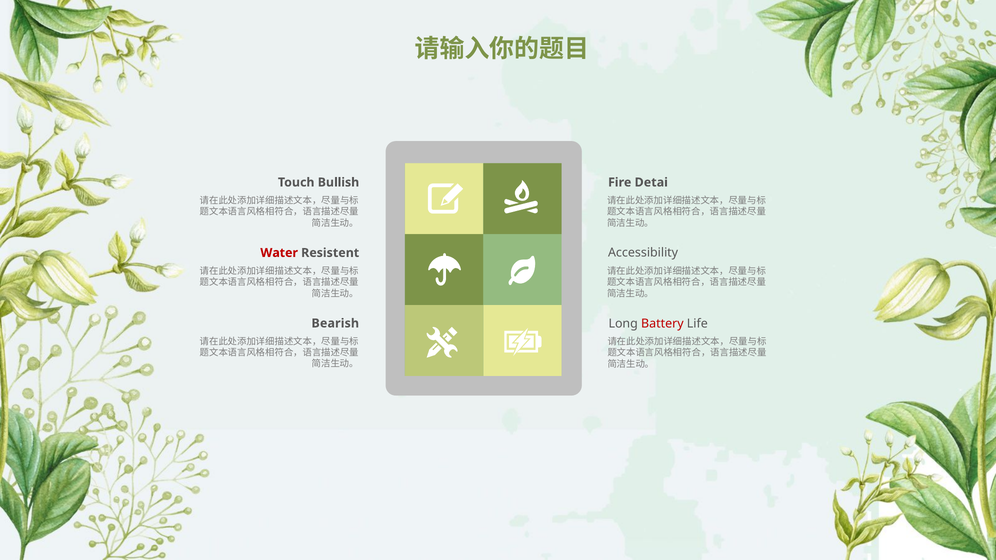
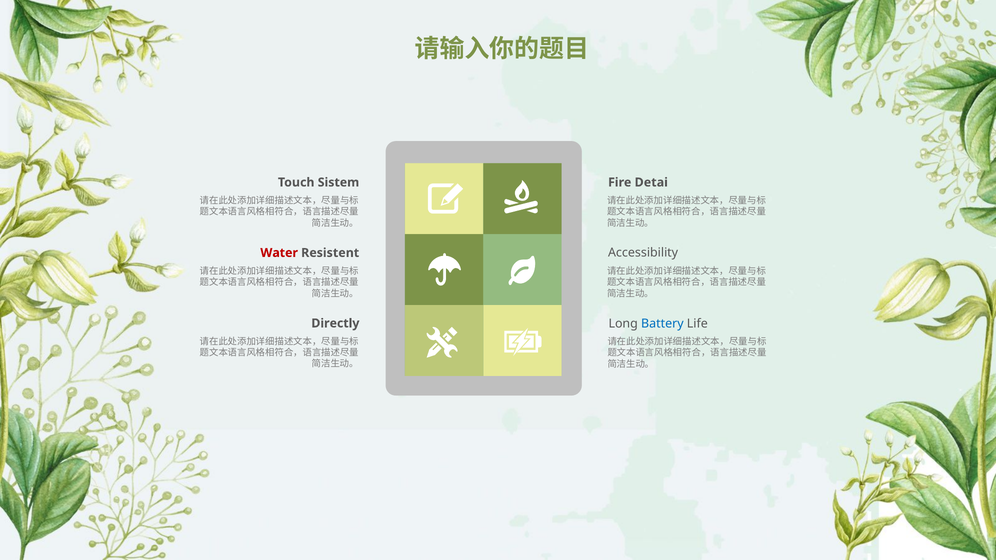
Bullish: Bullish -> Sistem (338, 182)
Battery colour: red -> blue (662, 324)
Bearish: Bearish -> Directly (335, 323)
